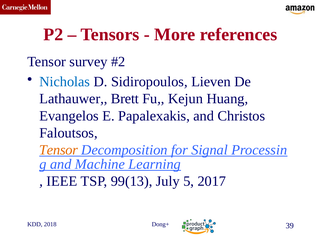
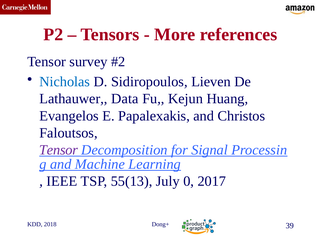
Brett: Brett -> Data (125, 99)
Tensor colour: orange -> purple (59, 150)
99(13: 99(13 -> 55(13 (132, 182)
5: 5 -> 0 (189, 182)
